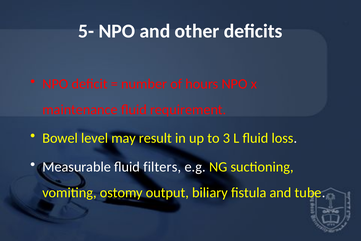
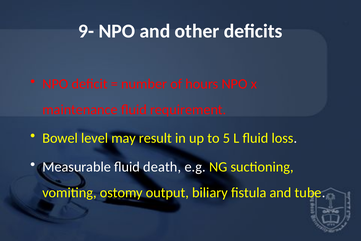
5-: 5- -> 9- (86, 31)
3: 3 -> 5 (226, 138)
filters: filters -> death (162, 167)
